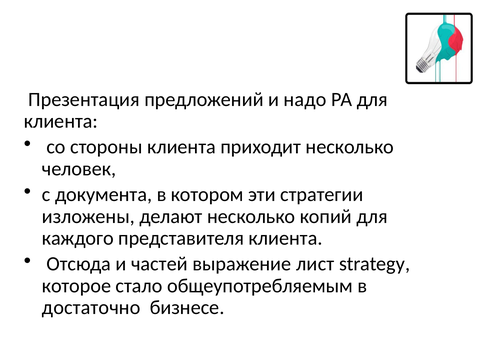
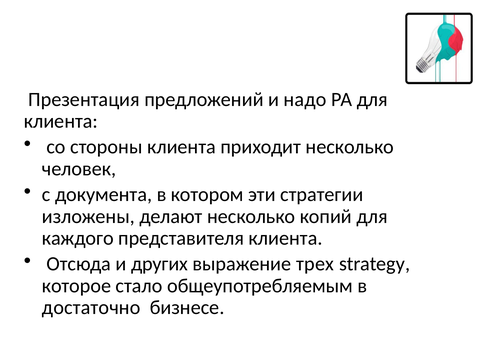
частей: частей -> других (159, 264)
лист: лист -> трех (315, 264)
